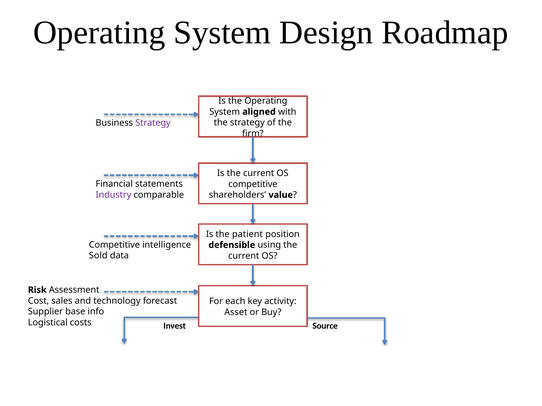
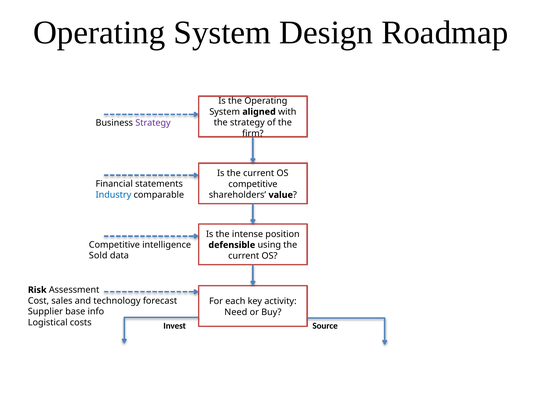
Industry colour: purple -> blue (113, 195)
patient: patient -> intense (248, 234)
Asset: Asset -> Need (236, 312)
